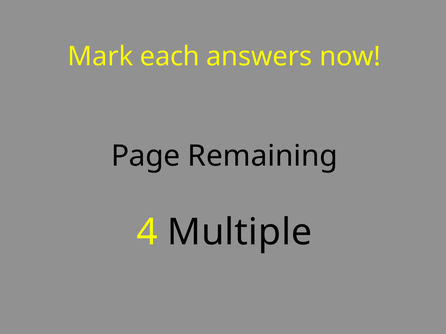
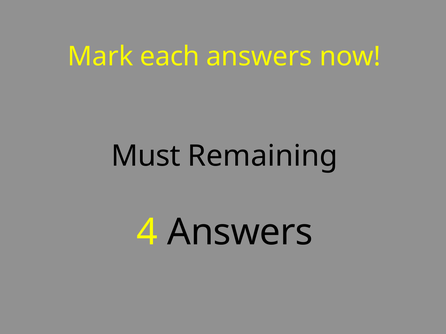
Page: Page -> Must (146, 156)
4 Multiple: Multiple -> Answers (240, 233)
